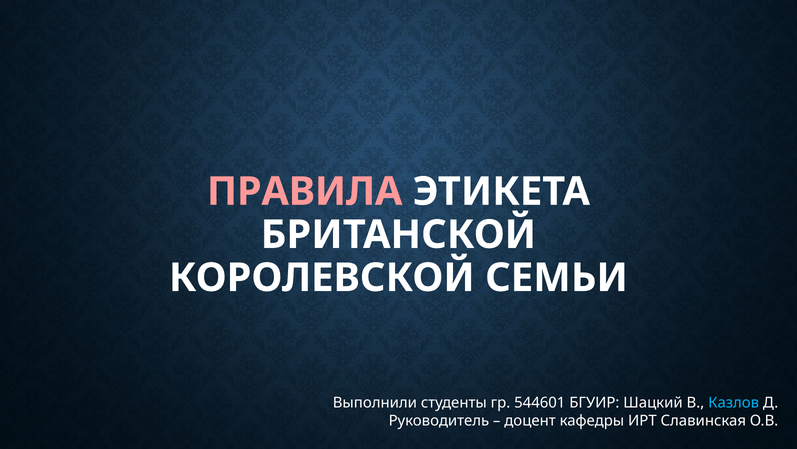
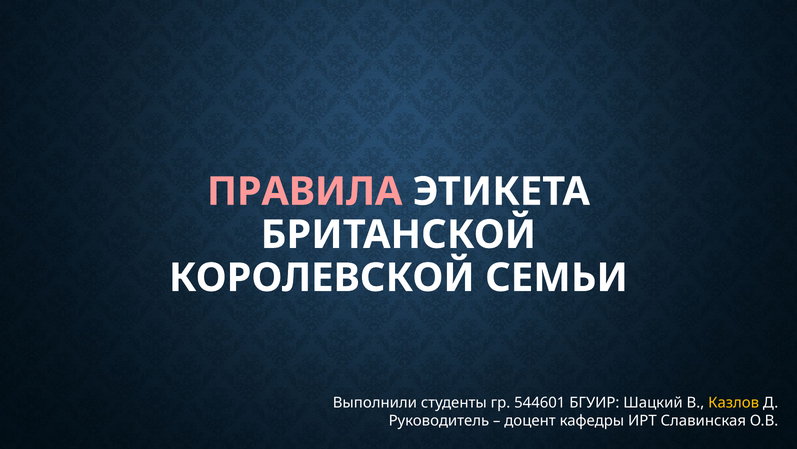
Казлов colour: light blue -> yellow (734, 402)
